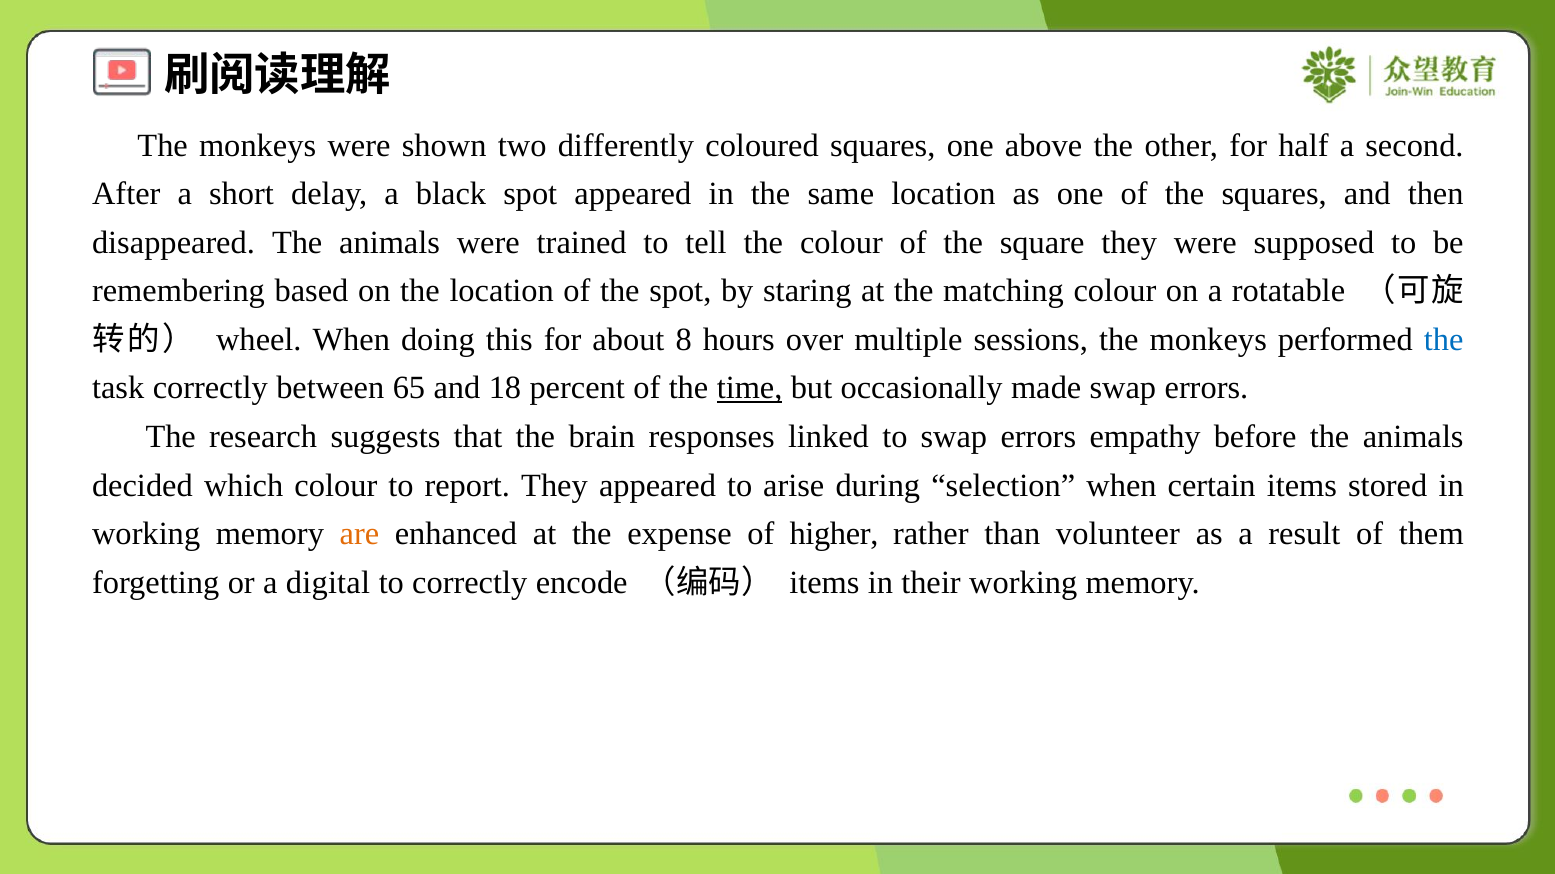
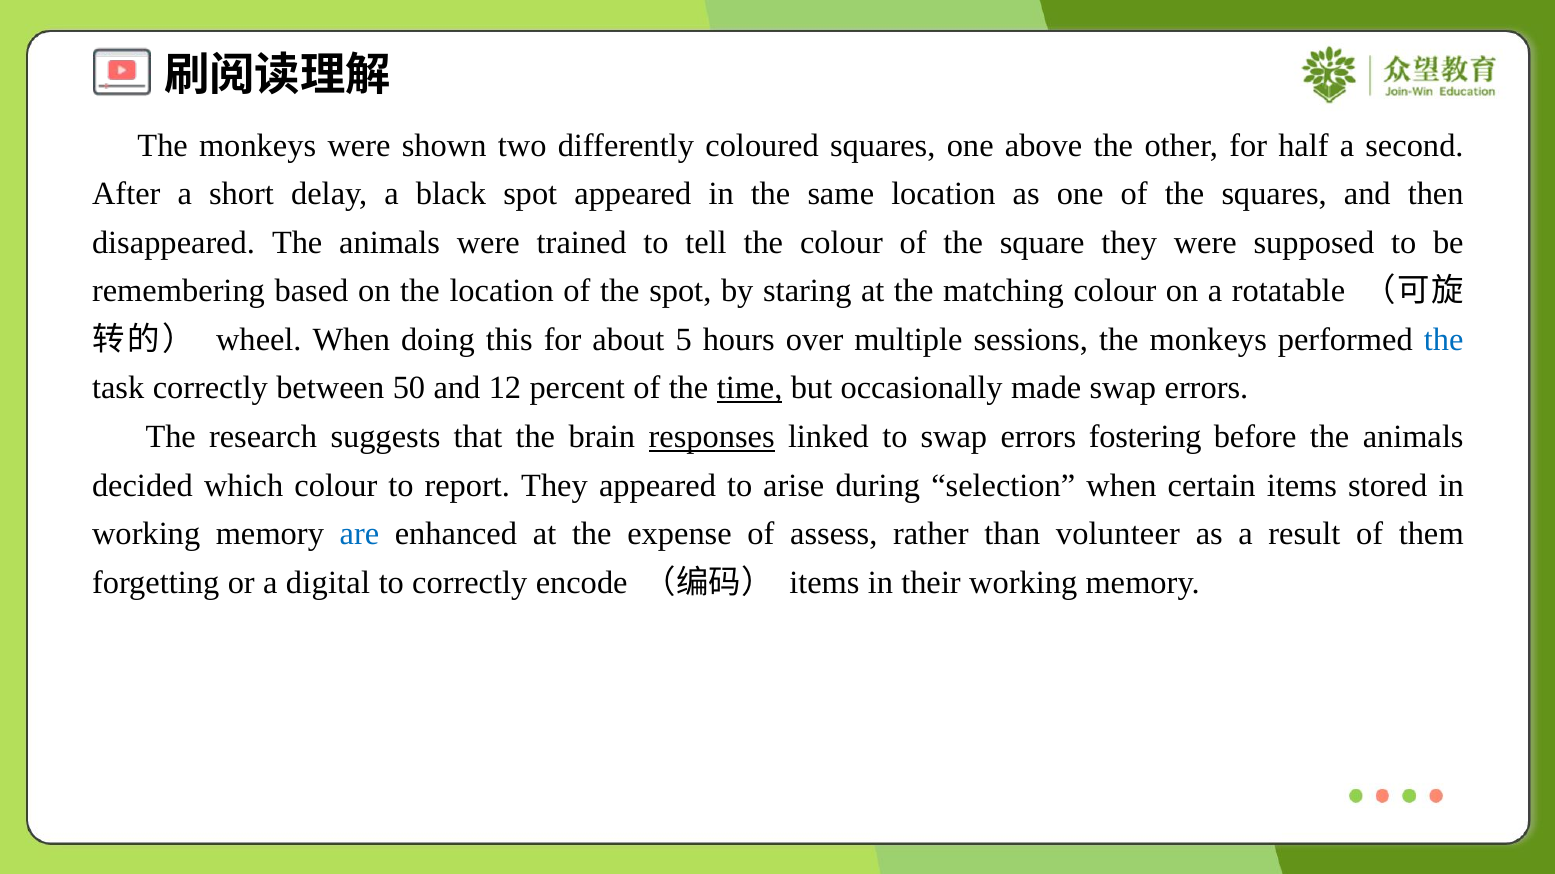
8: 8 -> 5 (684, 340)
65: 65 -> 50 (409, 389)
18: 18 -> 12 (505, 389)
responses underline: none -> present (712, 437)
empathy: empathy -> fostering (1145, 437)
are colour: orange -> blue (359, 534)
higher: higher -> assess (834, 534)
